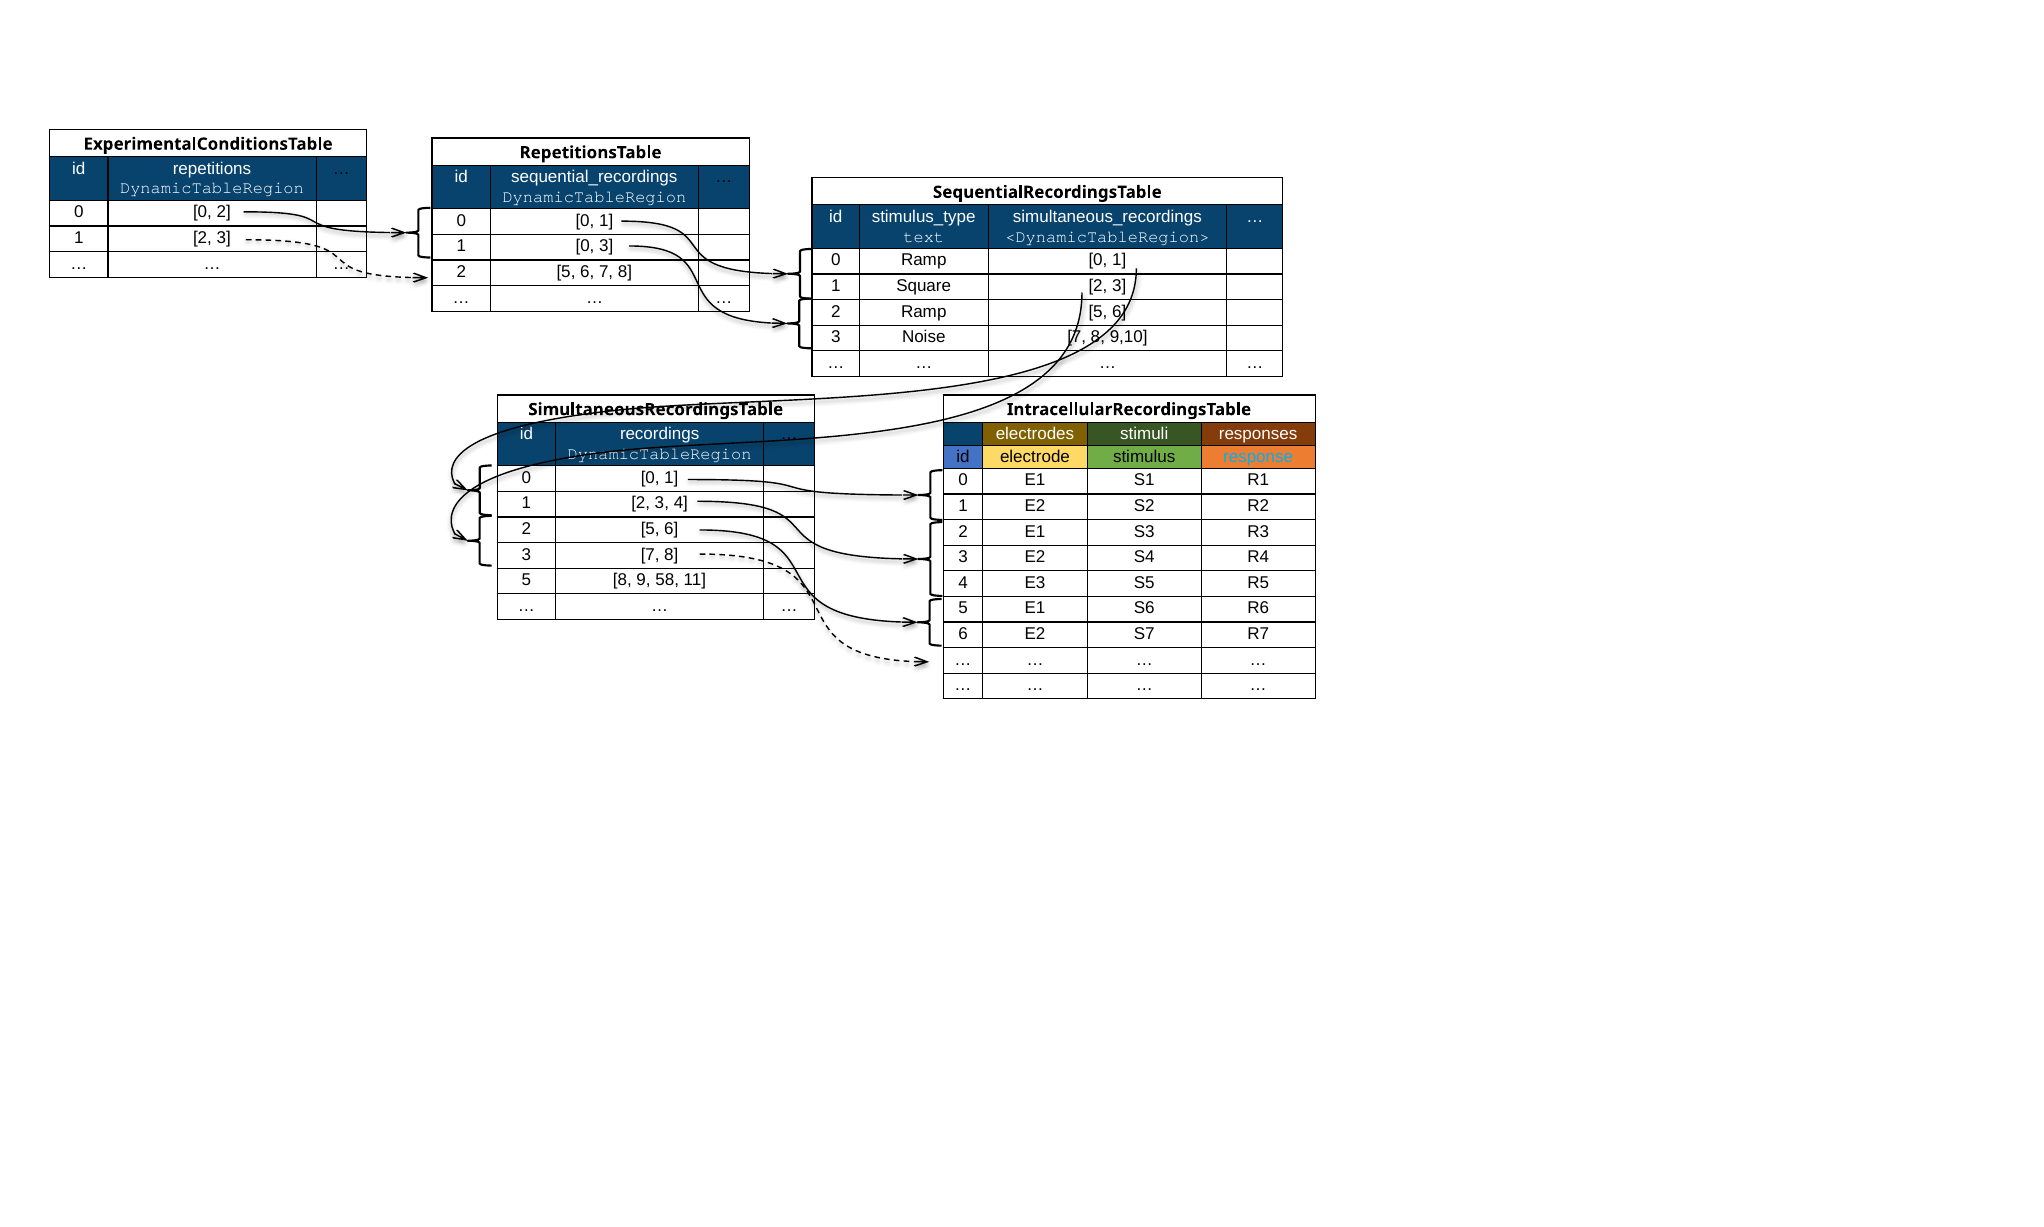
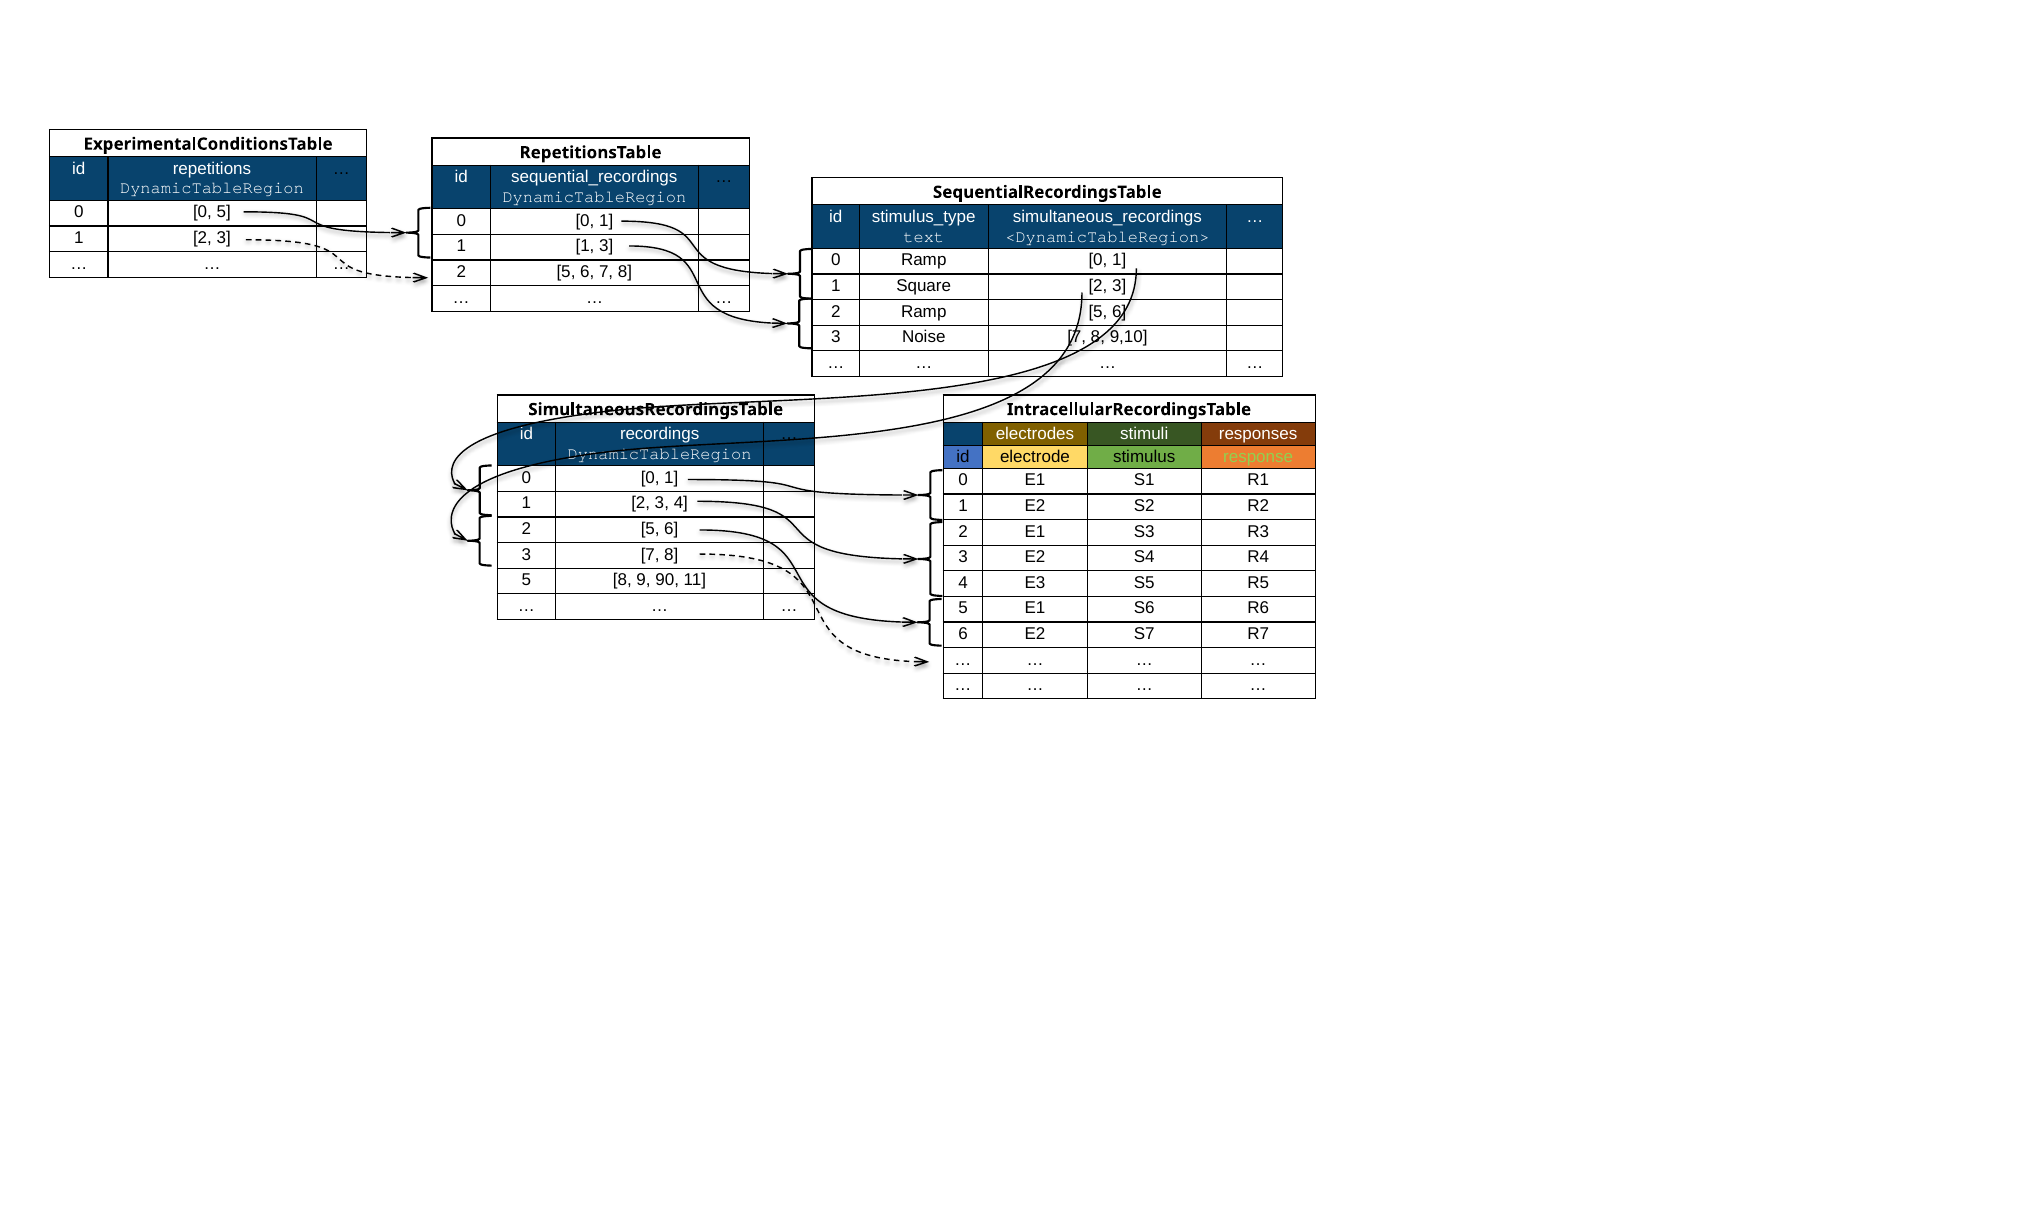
0 2: 2 -> 5 (224, 212)
0: 0 -> 1 (585, 246)
response colour: light blue -> light green (1258, 457)
58: 58 -> 90 (667, 580)
